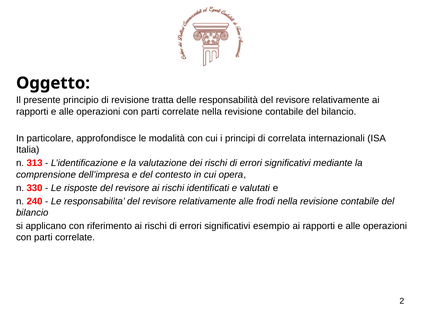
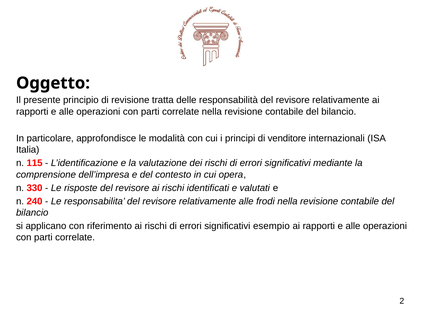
correlata: correlata -> venditore (287, 139)
313: 313 -> 115 (35, 163)
